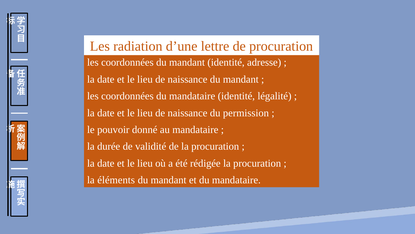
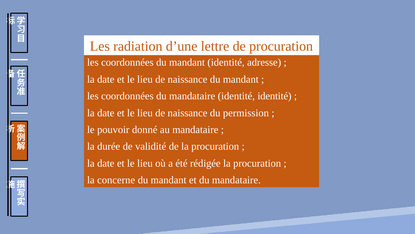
identité légalité: légalité -> identité (275, 96)
éléments: éléments -> concerne (116, 180)
